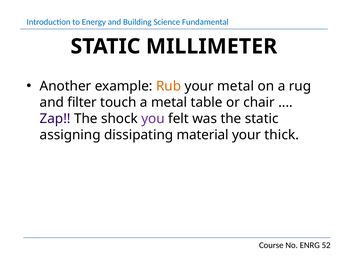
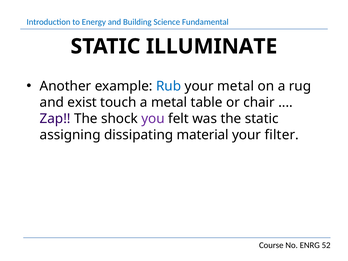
MILLIMETER: MILLIMETER -> ILLUMINATE (212, 46)
Rub colour: orange -> blue (169, 86)
filter: filter -> exist (82, 102)
thick: thick -> filter (282, 135)
